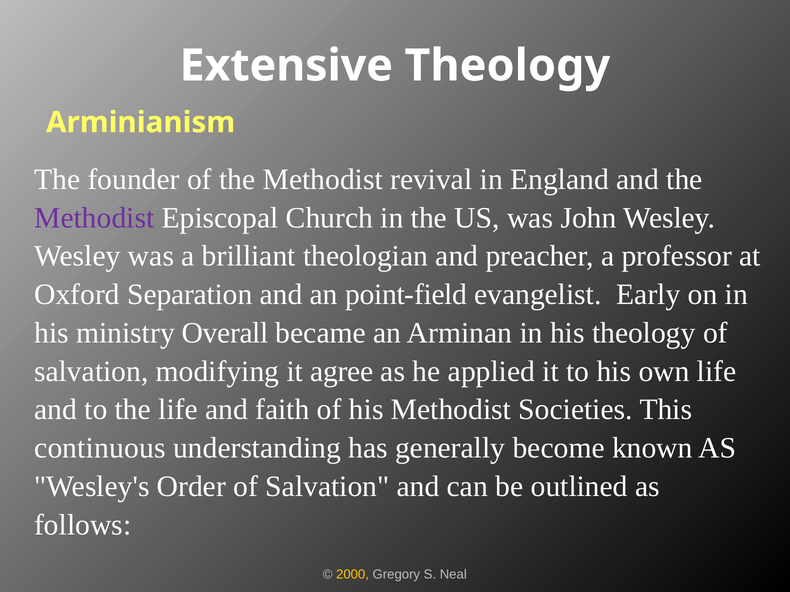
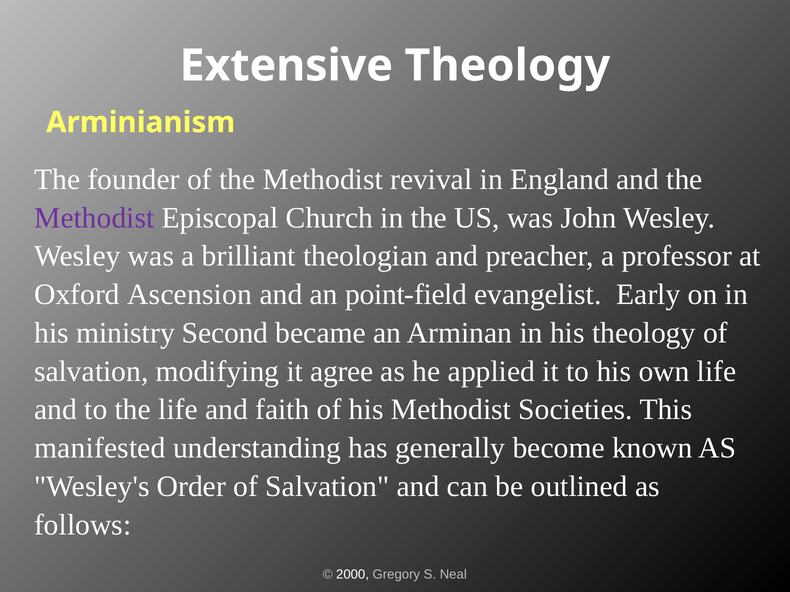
Separation: Separation -> Ascension (190, 295)
Overall: Overall -> Second (225, 333)
continuous: continuous -> manifested (100, 448)
2000 colour: yellow -> white (353, 575)
